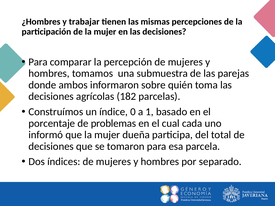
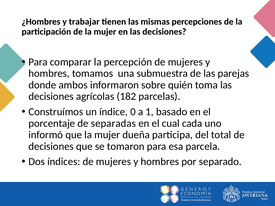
problemas: problemas -> separadas (113, 123)
